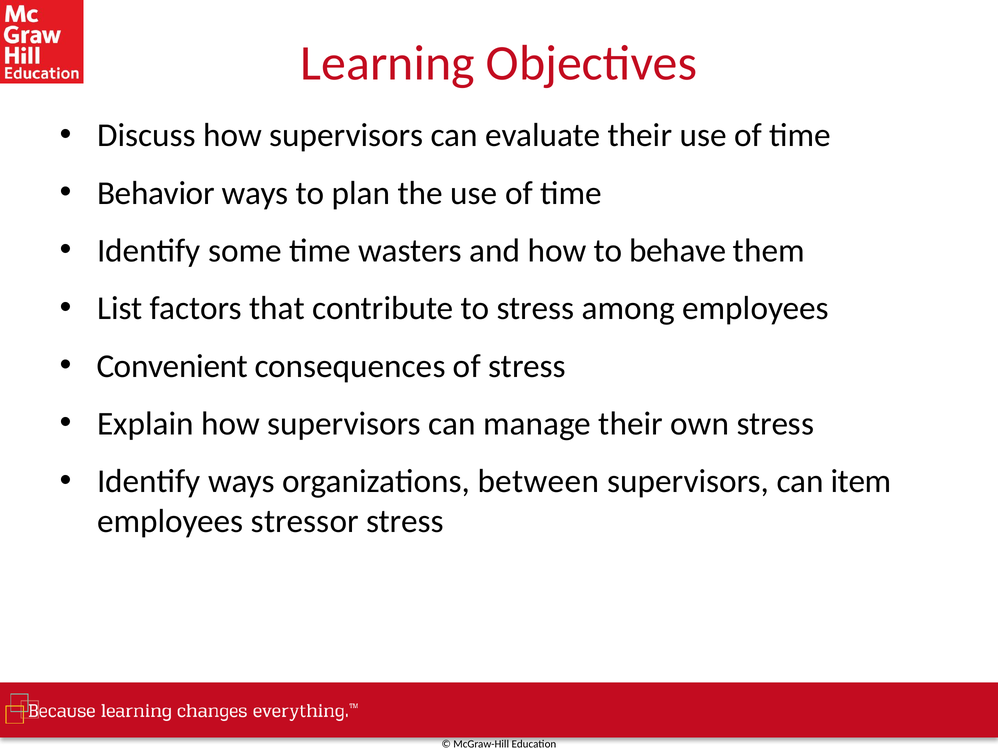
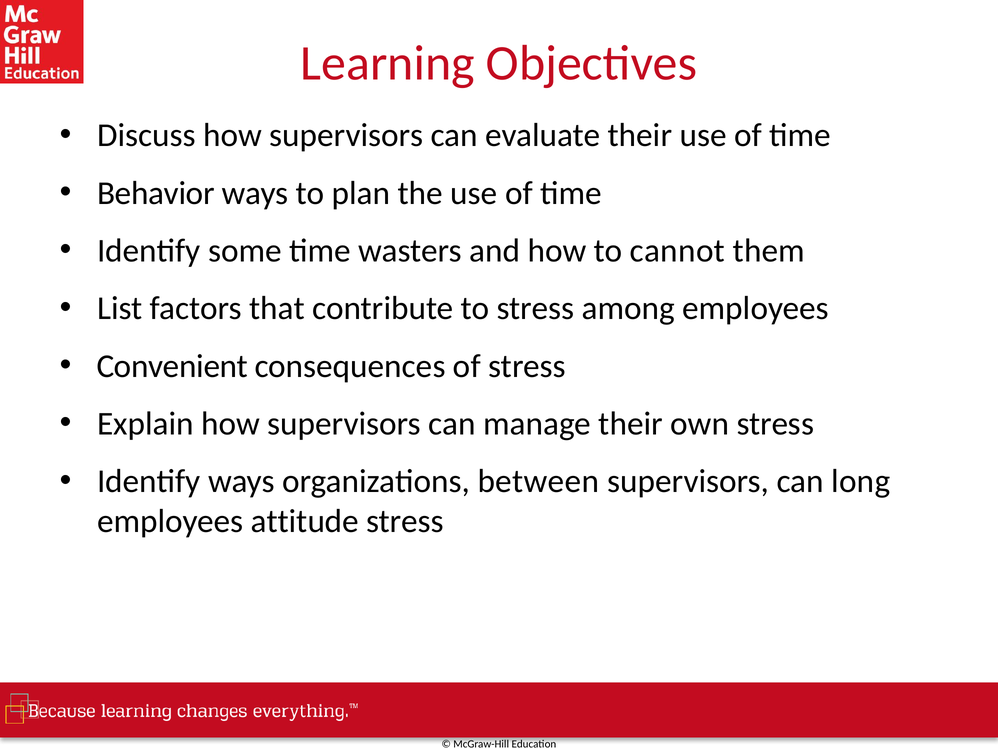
behave: behave -> cannot (677, 251)
item: item -> long (861, 481)
stressor: stressor -> attitude (305, 521)
